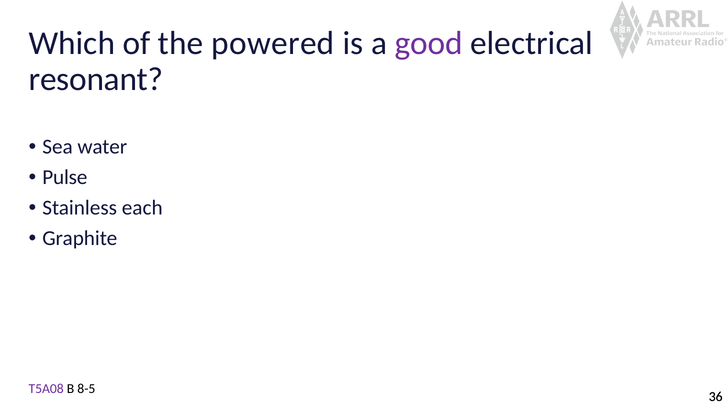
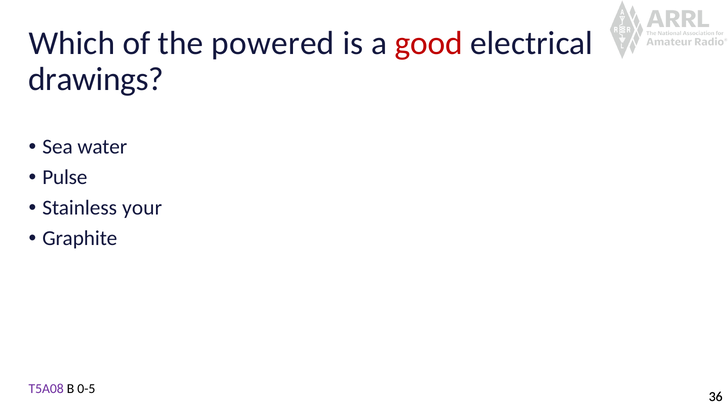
good colour: purple -> red (429, 43)
resonant: resonant -> drawings (96, 79)
each: each -> your (142, 208)
8-5: 8-5 -> 0-5 (86, 389)
